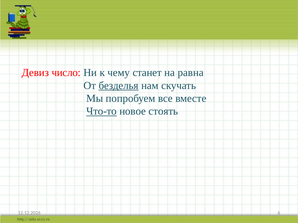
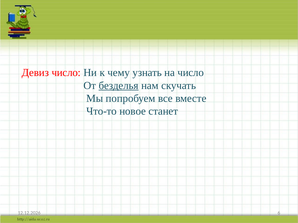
станет: станет -> узнать (147, 73)
на равна: равна -> число (191, 73)
Что-то underline: present -> none (102, 111)
стоять: стоять -> станет (163, 111)
